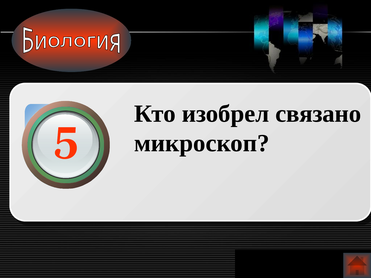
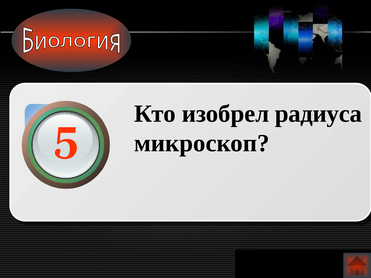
связано: связано -> радиуса (318, 114)
